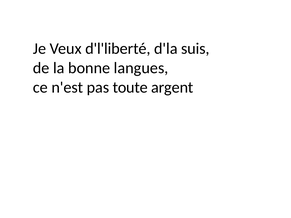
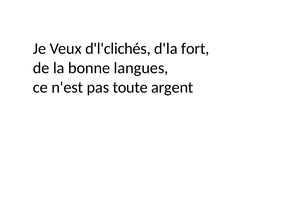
d'l'liberté: d'l'liberté -> d'l'clichés (118, 49)
suis: suis -> fort (195, 49)
